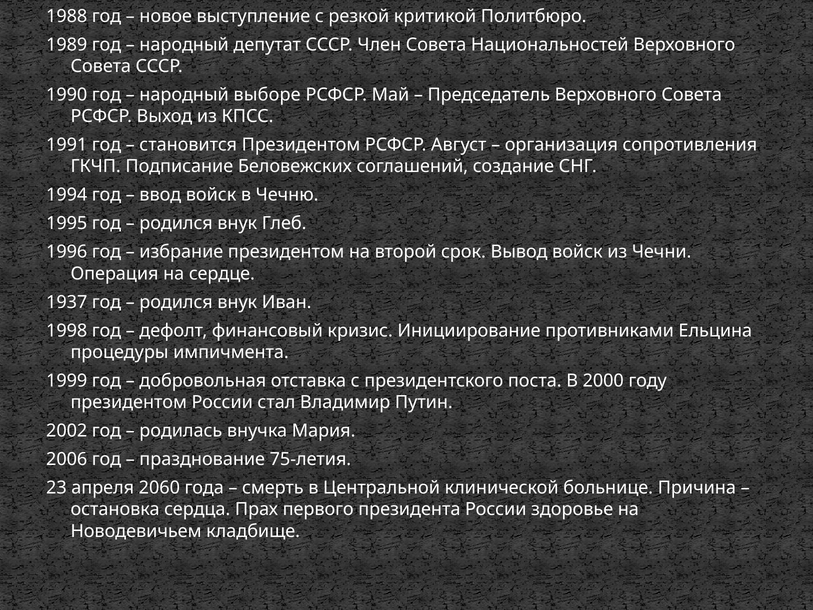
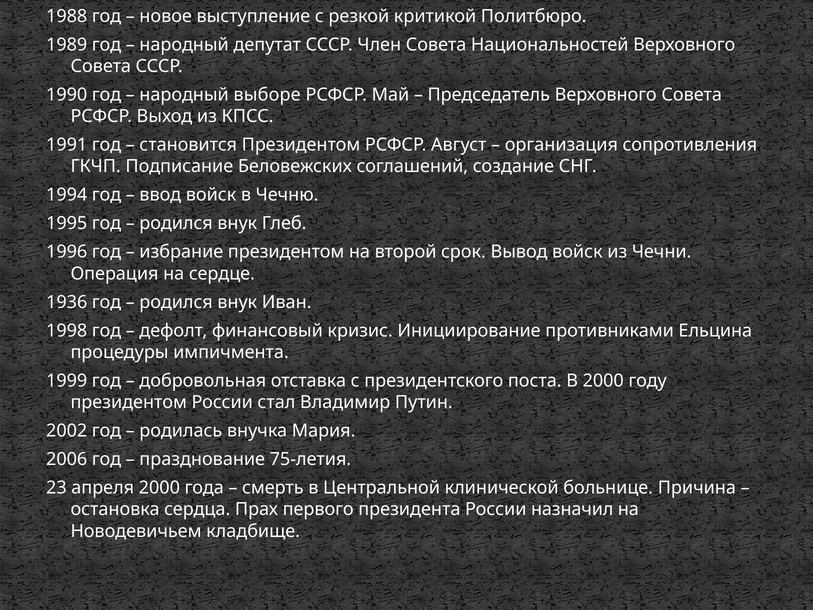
1937: 1937 -> 1936 (67, 302)
апреля 2060: 2060 -> 2000 (159, 488)
здоровье: здоровье -> назначил (572, 509)
